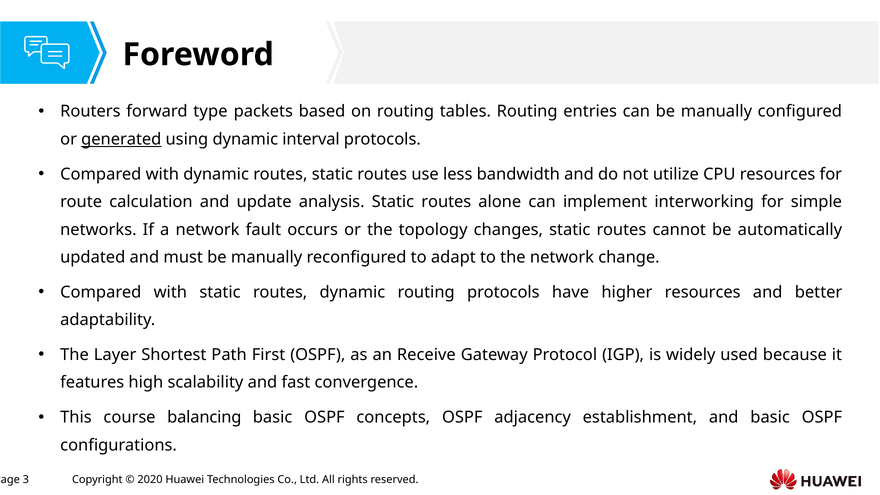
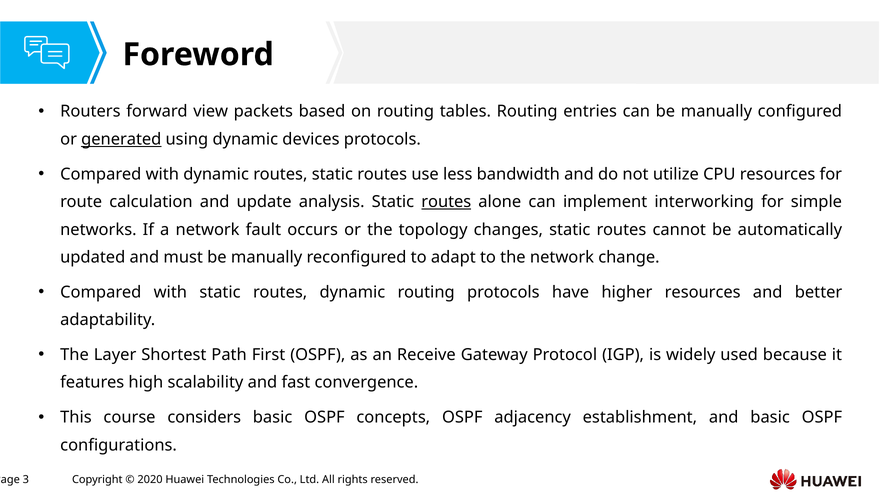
type: type -> view (211, 112)
interval: interval -> devices (311, 139)
routes underline: none -> present (446, 202)
balancing: balancing -> considers (204, 417)
